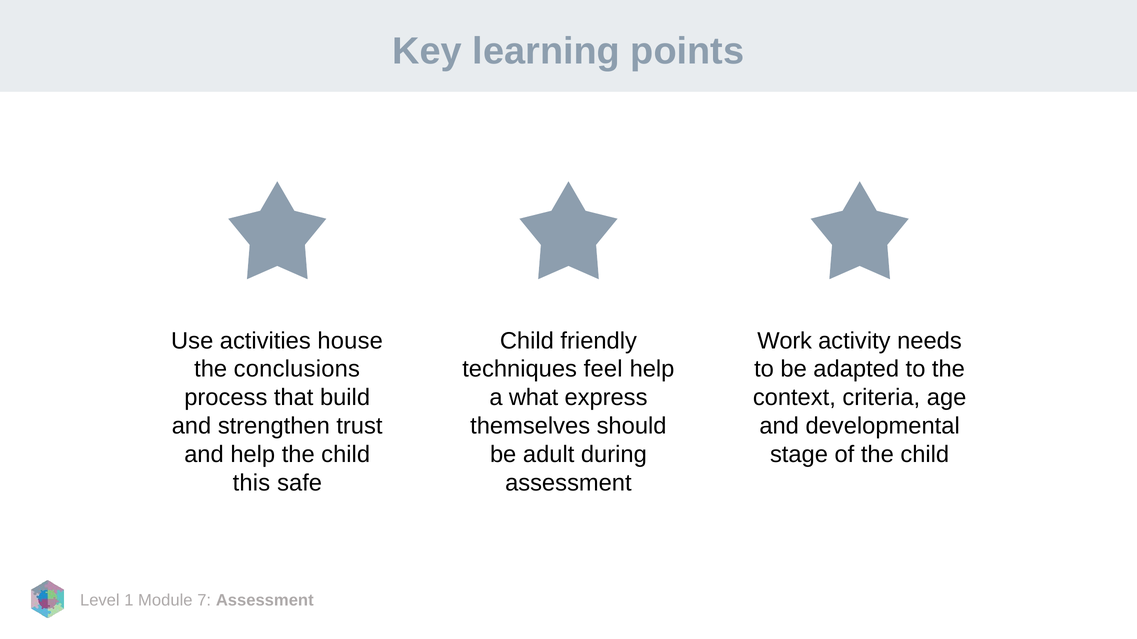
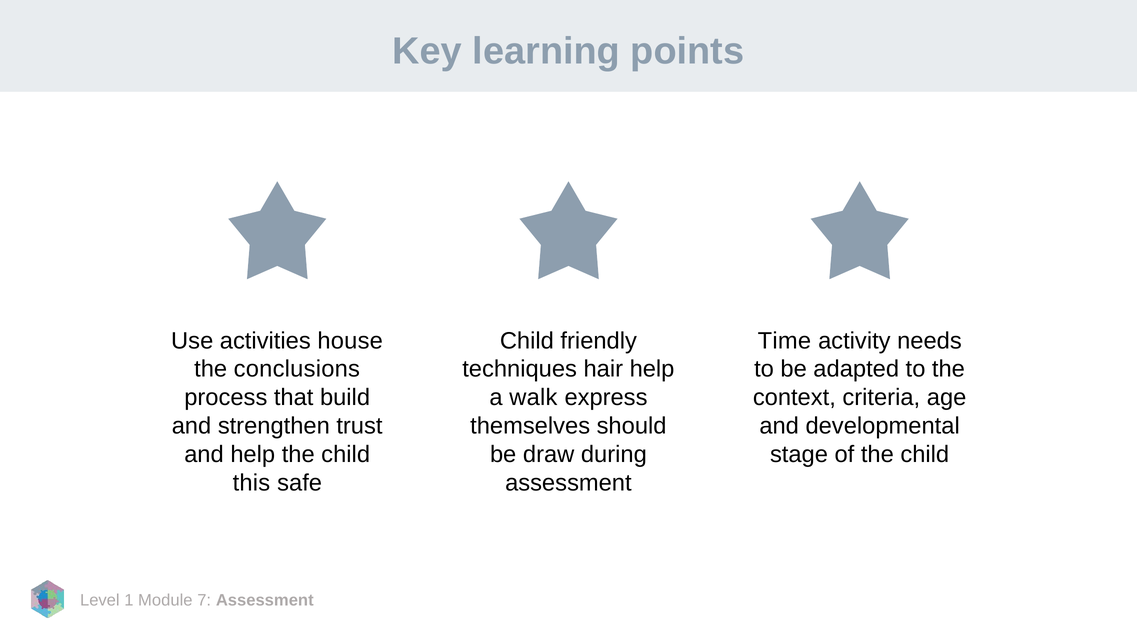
Work: Work -> Time (784, 341)
feel: feel -> hair (603, 369)
what: what -> walk (533, 398)
adult: adult -> draw (549, 455)
